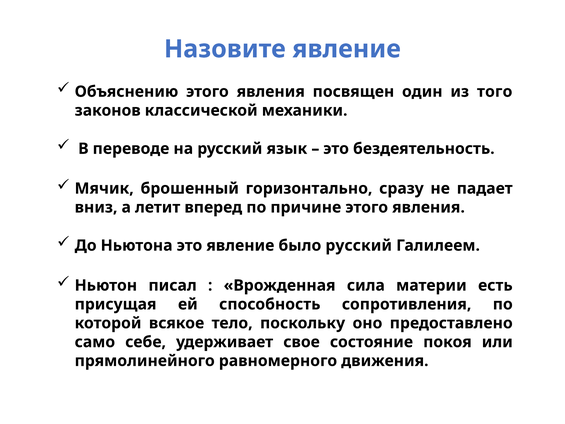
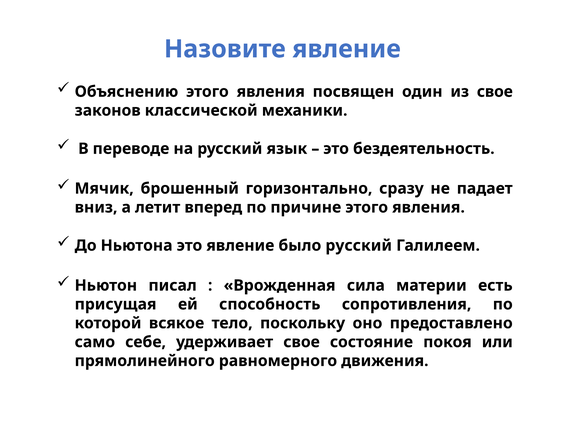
из того: того -> свое (495, 92)
